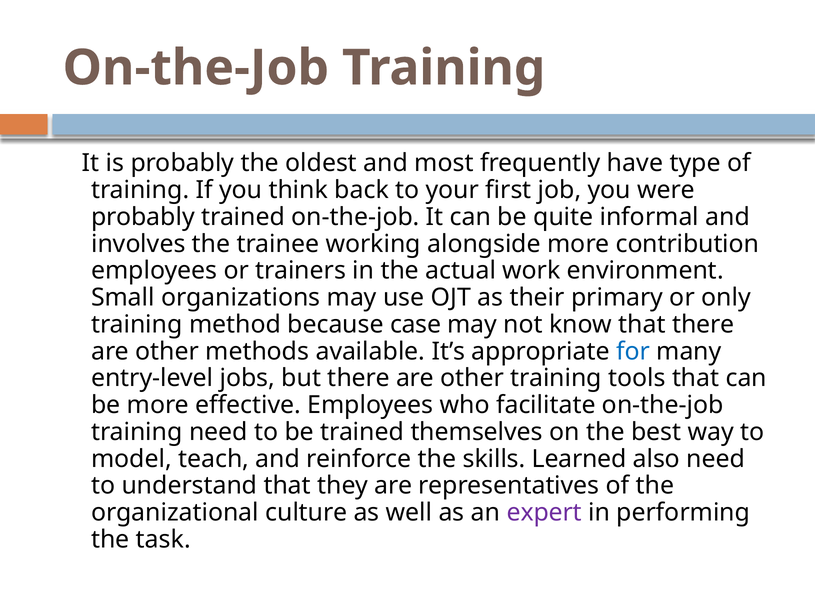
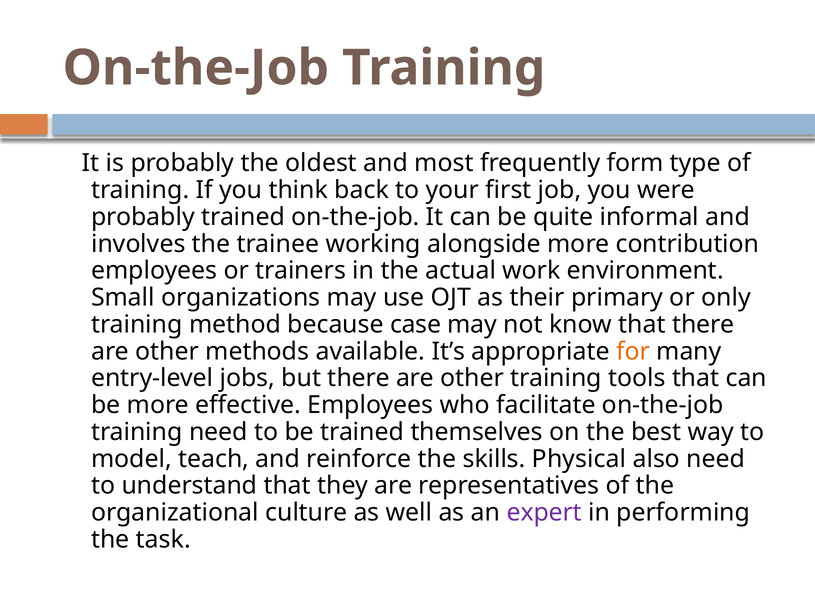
have: have -> form (635, 163)
for colour: blue -> orange (633, 352)
Learned: Learned -> Physical (579, 459)
